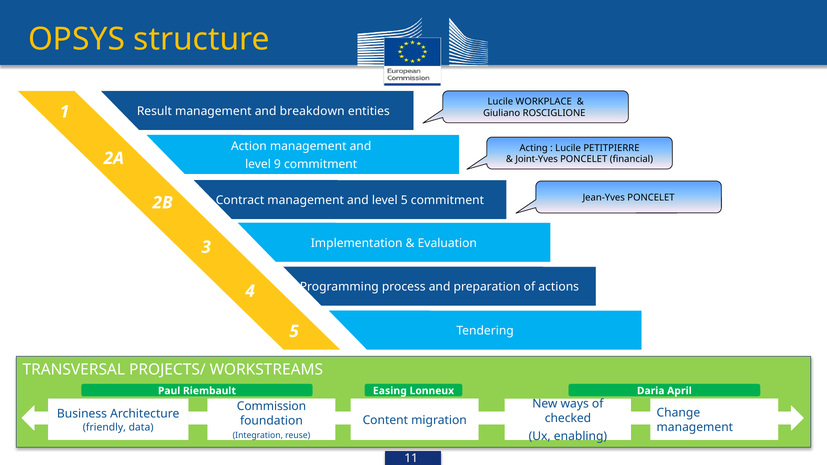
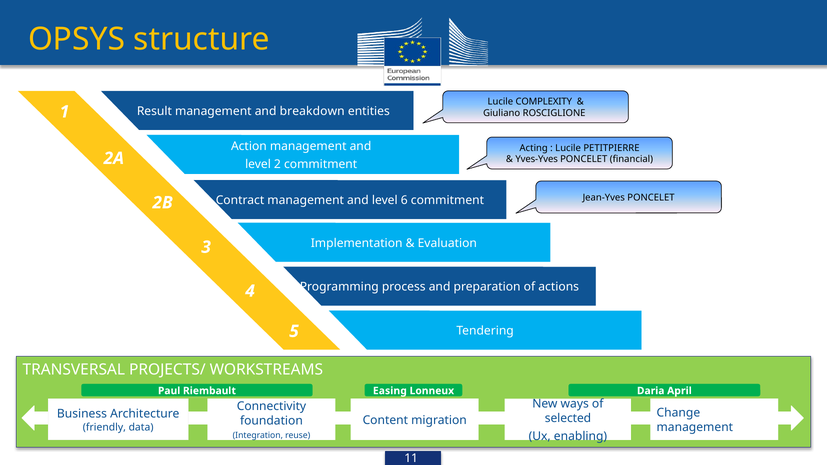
WORKPLACE: WORKPLACE -> COMPLEXITY (544, 102)
Joint-Yves: Joint-Yves -> Yves-Yves (537, 159)
9: 9 -> 2 (277, 164)
level 5: 5 -> 6 (404, 201)
Commission: Commission -> Connectivity (271, 406)
checked: checked -> selected (568, 418)
